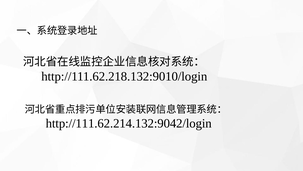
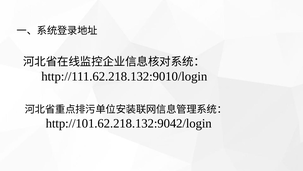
http://111.62.214.132:9042/login: http://111.62.214.132:9042/login -> http://101.62.218.132:9042/login (129, 123)
